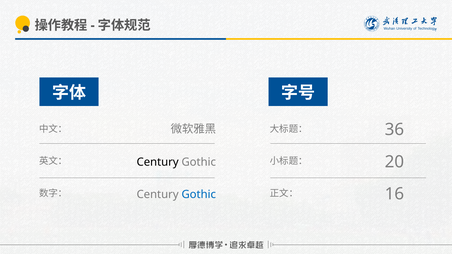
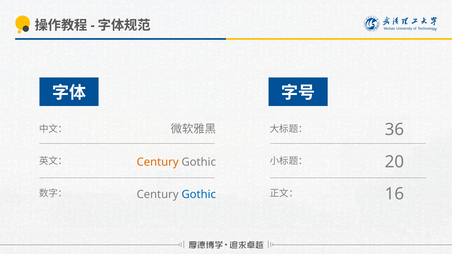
Century colour: black -> orange (158, 162)
